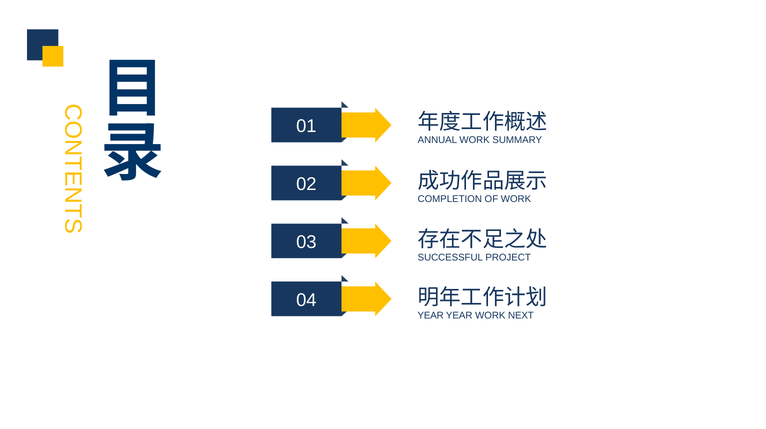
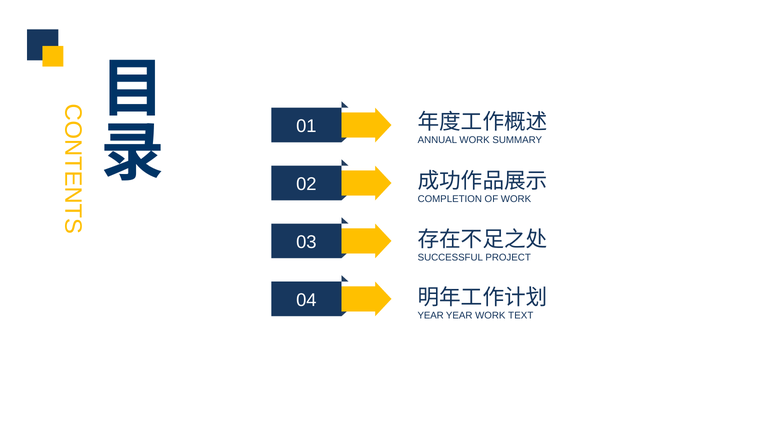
NEXT: NEXT -> TEXT (521, 316)
